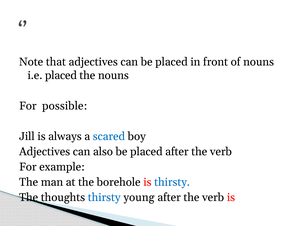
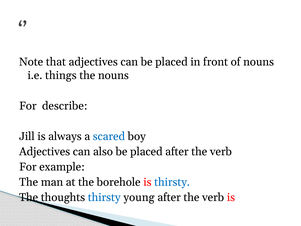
i.e placed: placed -> things (61, 75)
possible: possible -> describe (65, 106)
